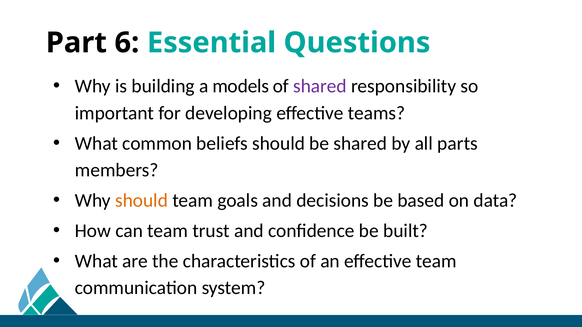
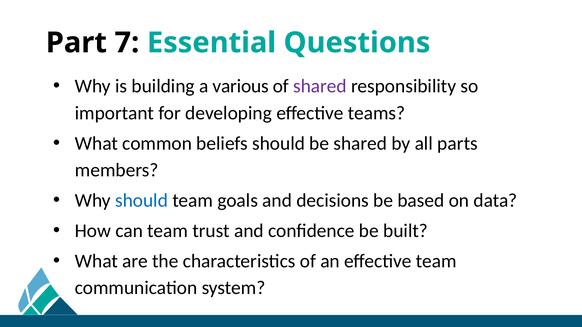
6: 6 -> 7 (127, 43)
models: models -> various (241, 86)
should colour: orange -> blue (142, 201)
